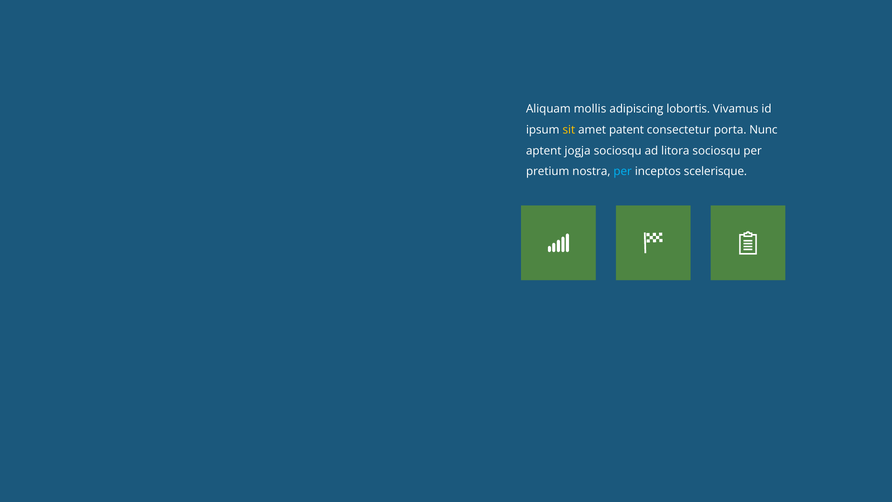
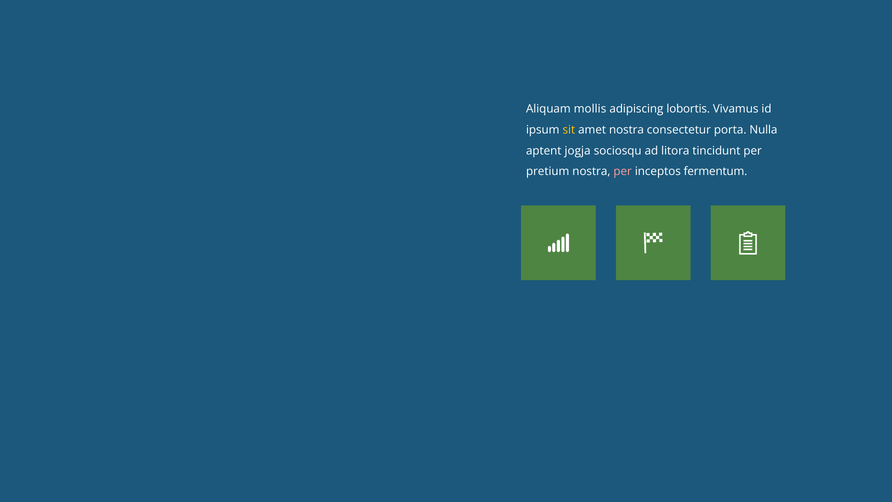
amet patent: patent -> nostra (626, 130)
Nunc: Nunc -> Nulla (763, 130)
litora sociosqu: sociosqu -> tincidunt (716, 151)
per colour: light blue -> pink (623, 172)
scelerisque: scelerisque -> fermentum (715, 172)
